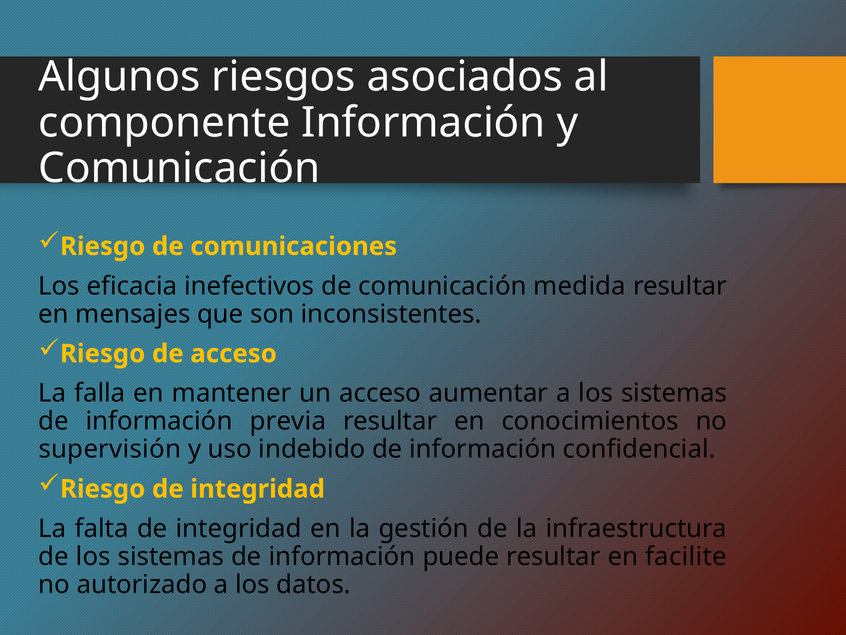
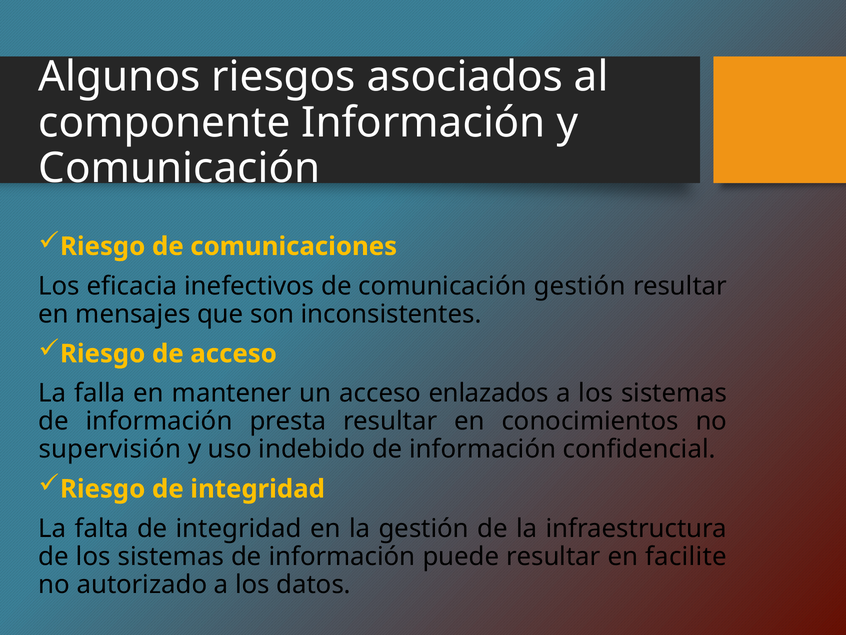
comunicación medida: medida -> gestión (580, 286)
aumentar: aumentar -> enlazados (489, 393)
previa: previa -> presta (288, 421)
